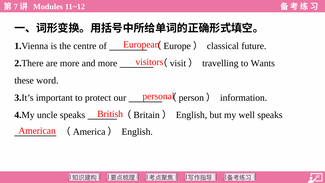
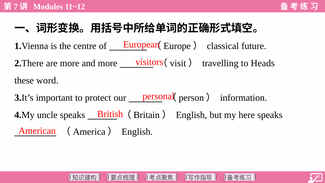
Wants: Wants -> Heads (263, 63)
well: well -> here (247, 115)
